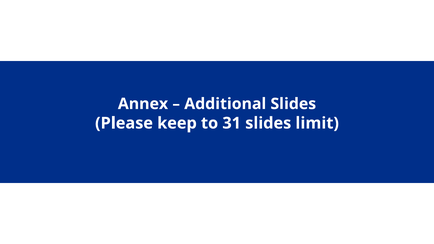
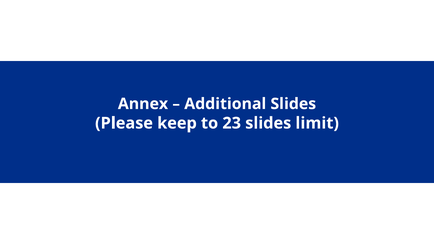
31: 31 -> 23 (232, 123)
